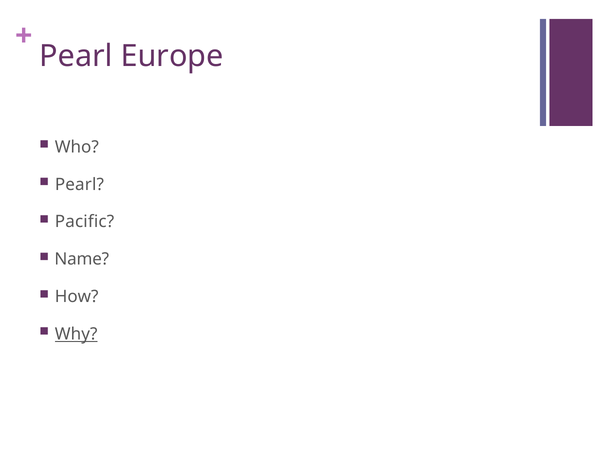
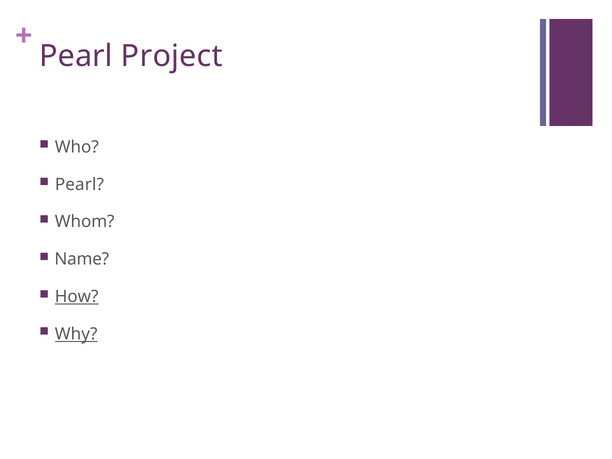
Europe: Europe -> Project (172, 56)
Pacific: Pacific -> Whom (85, 222)
How underline: none -> present (77, 297)
